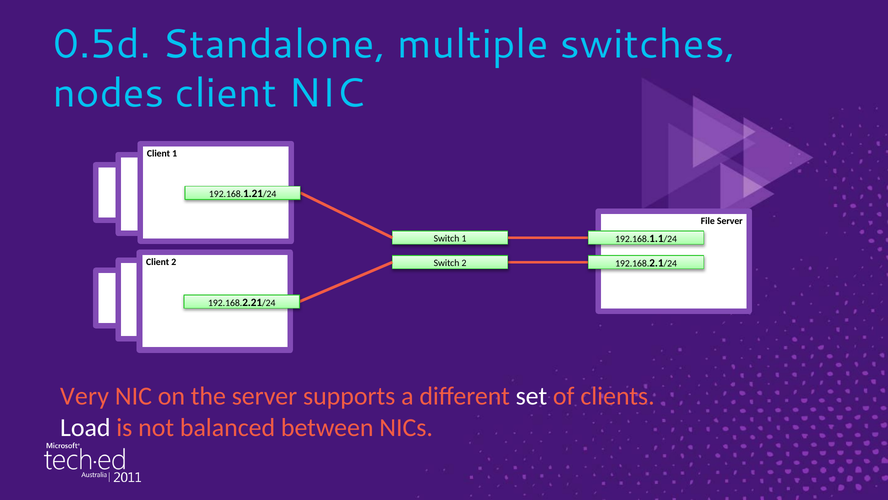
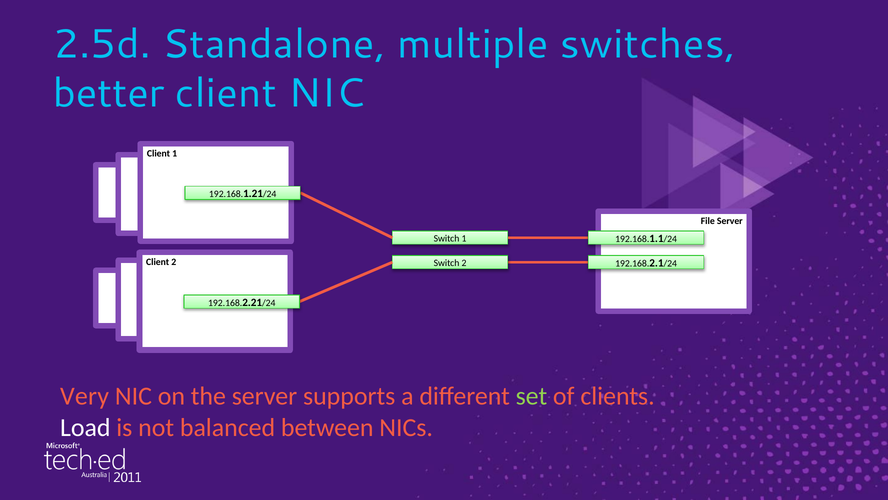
0.5d: 0.5d -> 2.5d (102, 44)
nodes: nodes -> better (109, 93)
set colour: white -> light green (531, 396)
